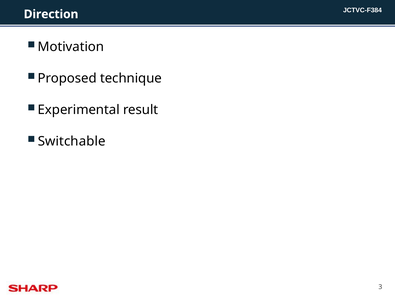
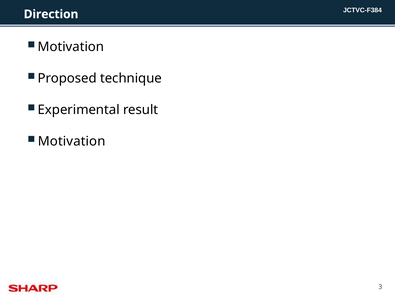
Switchable: Switchable -> Motivation (72, 142)
